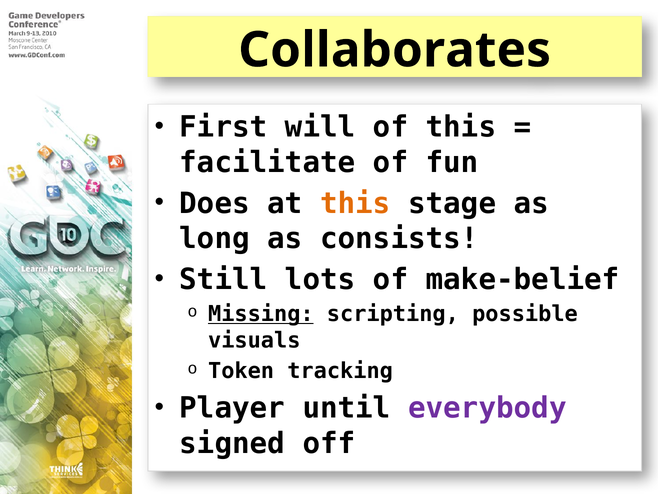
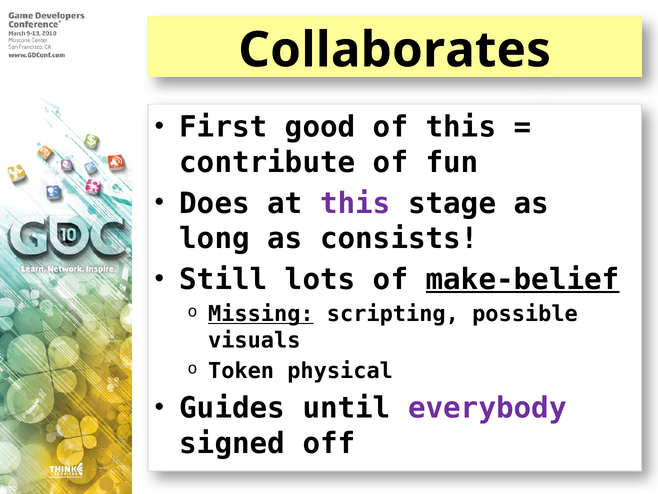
will: will -> good (320, 127)
facilitate: facilitate -> contribute (267, 162)
this colour: orange -> purple (355, 203)
make-belief underline: none -> present (523, 279)
tracking: tracking -> physical (340, 371)
Player: Player -> Guides (232, 408)
